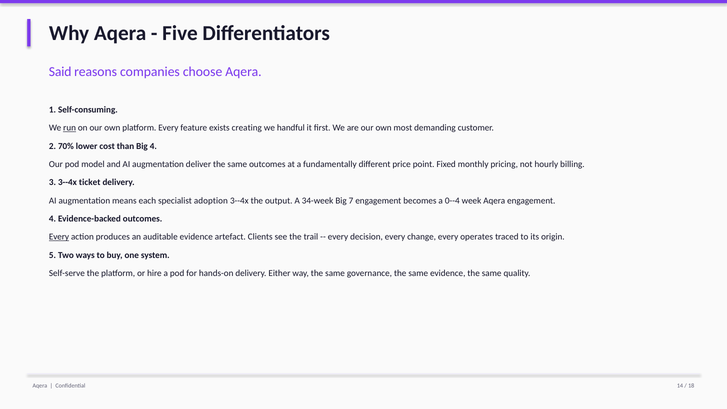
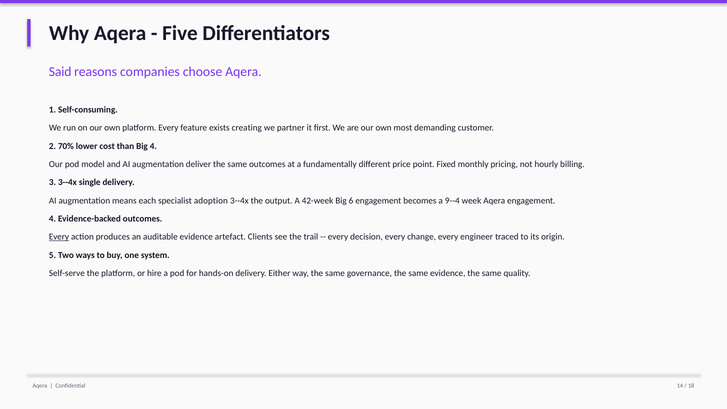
run underline: present -> none (70, 128)
handful: handful -> partner (291, 128)
ticket: ticket -> single (90, 182)
34-week: 34-week -> 42-week (318, 201)
7: 7 -> 6 (351, 201)
0--4: 0--4 -> 9--4 (452, 201)
operates: operates -> engineer (477, 237)
